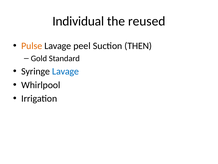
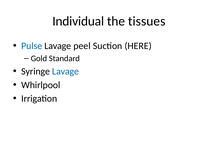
reused: reused -> tissues (147, 21)
Pulse colour: orange -> blue (32, 46)
THEN: THEN -> HERE (138, 46)
